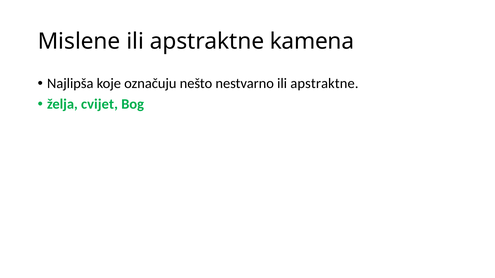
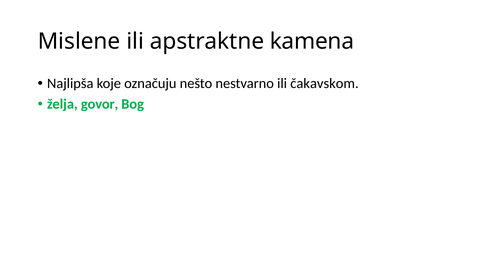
nestvarno ili apstraktne: apstraktne -> čakavskom (324, 84)
cvijet: cvijet -> govor (100, 104)
